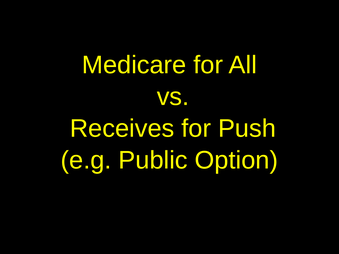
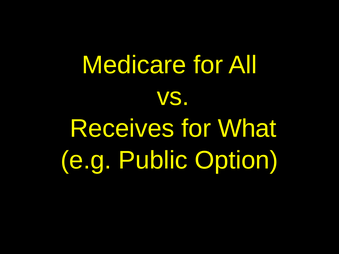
Push: Push -> What (247, 129)
